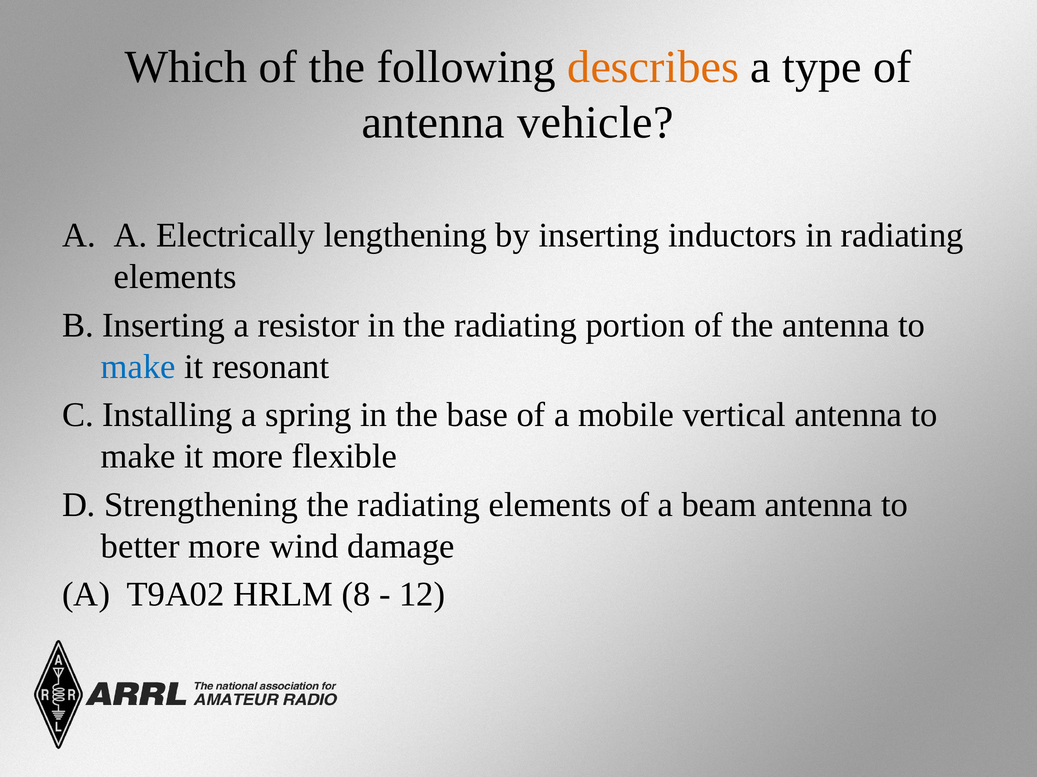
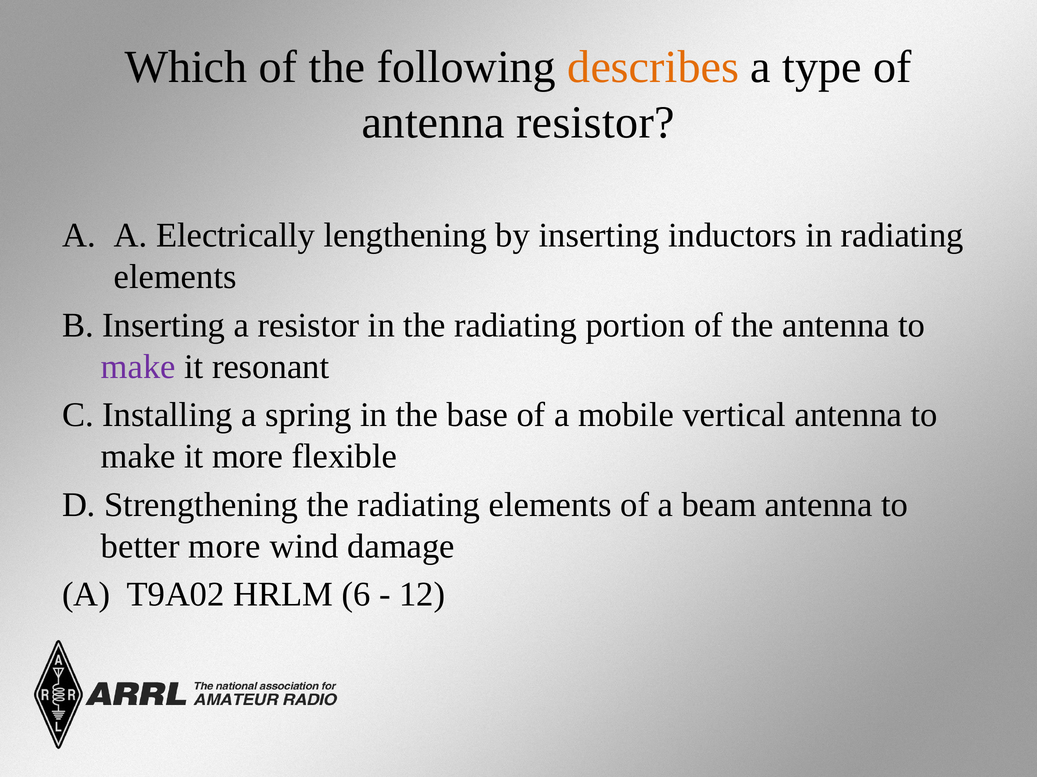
antenna vehicle: vehicle -> resistor (595, 122)
make colour: blue -> purple (138, 367)
8: 8 -> 6 (356, 595)
